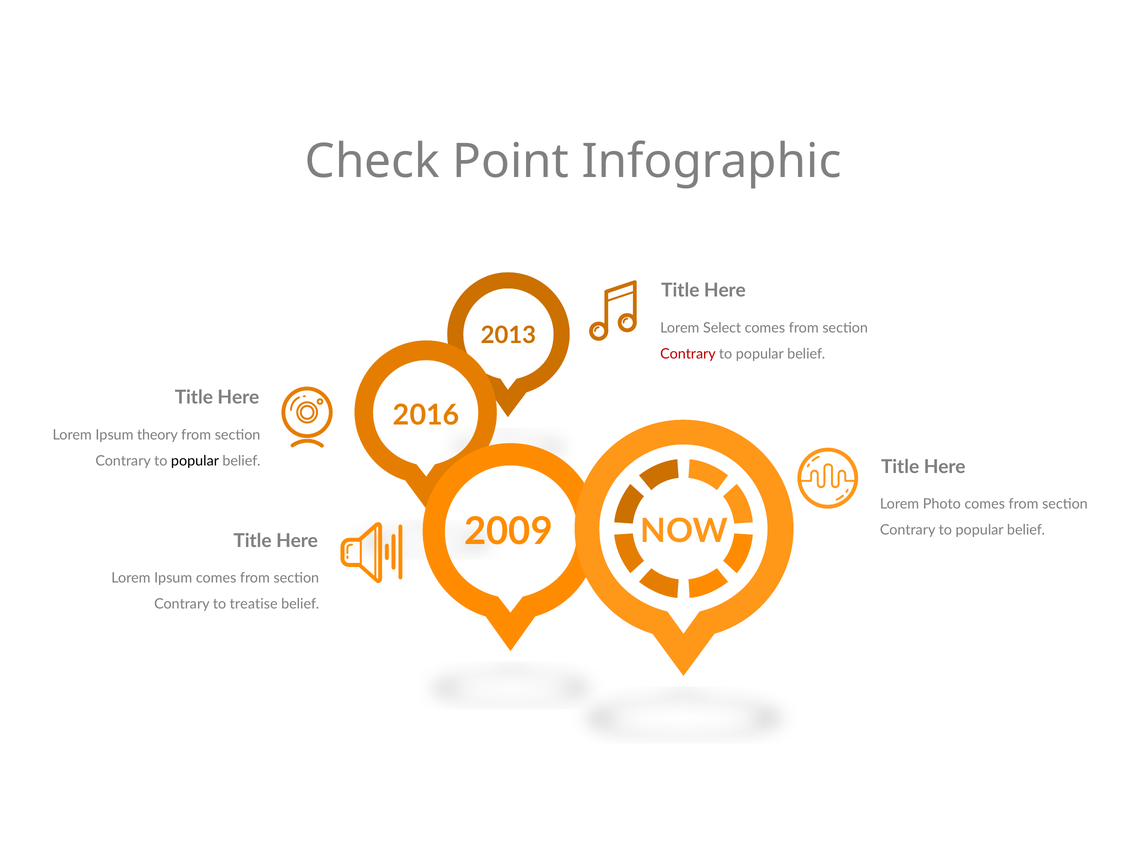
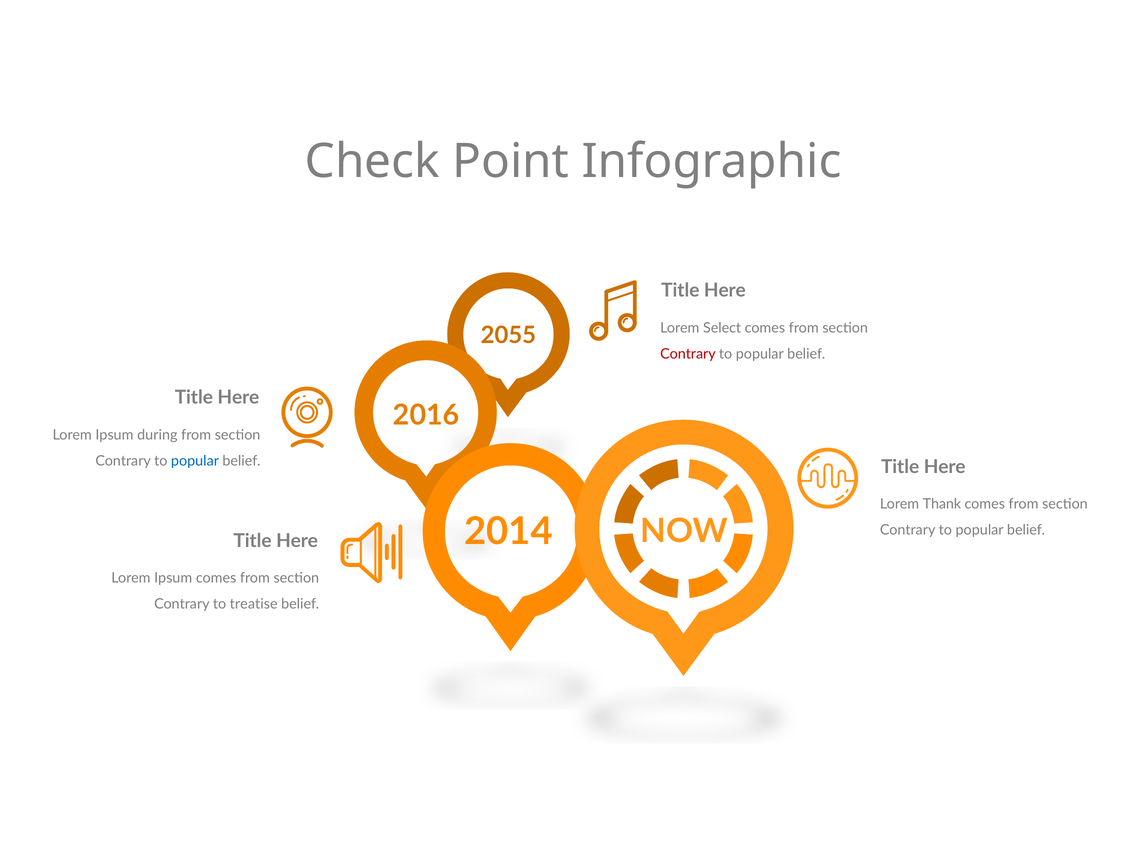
2013: 2013 -> 2055 (508, 336)
theory: theory -> during (157, 435)
popular colour: black -> blue (195, 461)
Photo: Photo -> Thank (942, 504)
2009: 2009 -> 2014 (508, 532)
